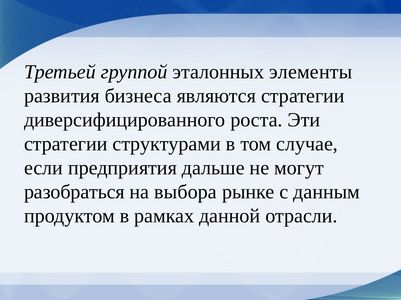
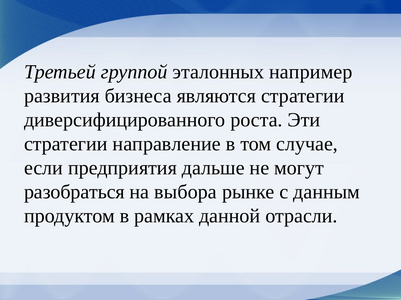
элементы: элементы -> например (311, 72)
структурами: структурами -> направление (167, 144)
